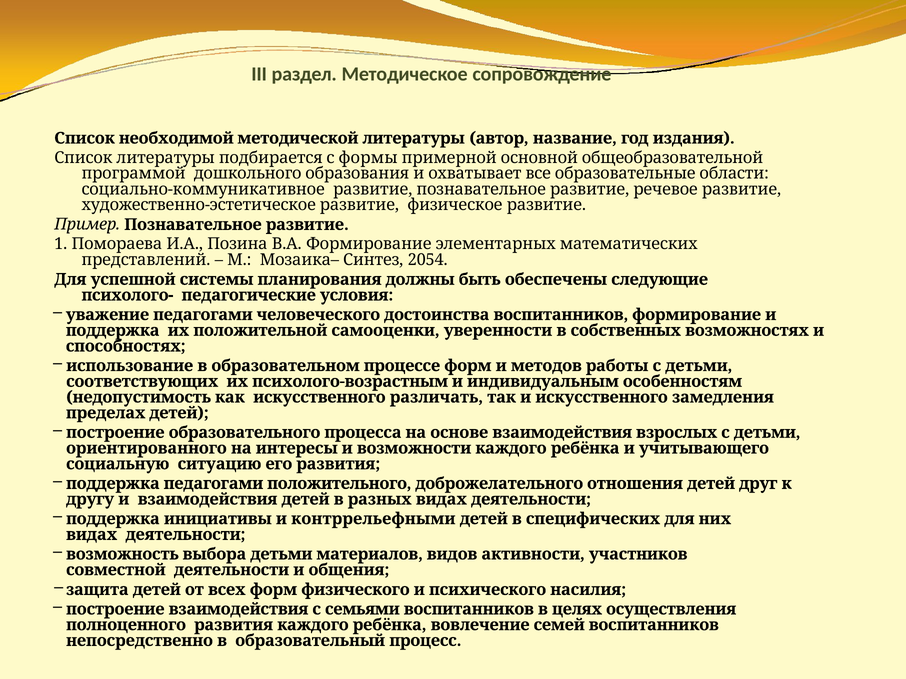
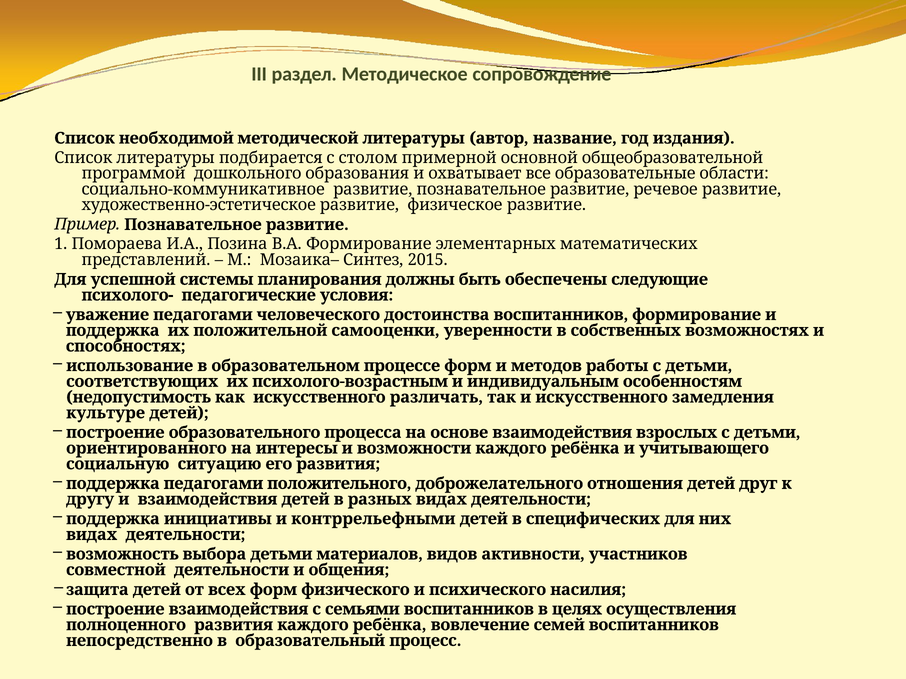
формы: формы -> столом (368, 158)
2054: 2054 -> 2015 (428, 260)
пределах: пределах -> культуре (106, 413)
